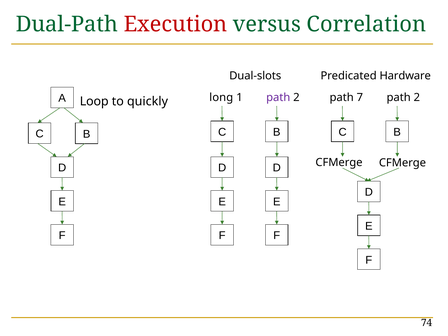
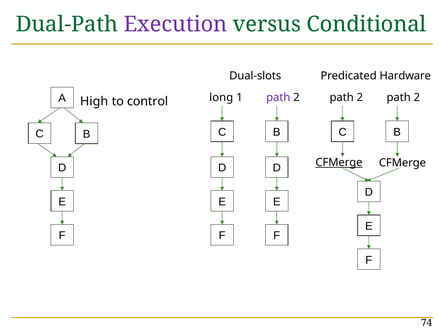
Execution colour: red -> purple (175, 24)
Correlation: Correlation -> Conditional (367, 24)
7: 7 -> 2 (360, 97)
Loop: Loop -> High (94, 101)
quickly: quickly -> control (148, 101)
CFMerge underline: none -> present (339, 163)
